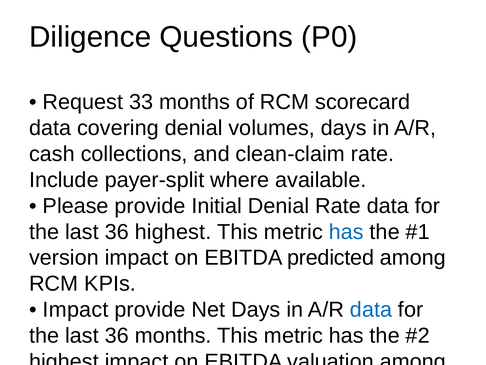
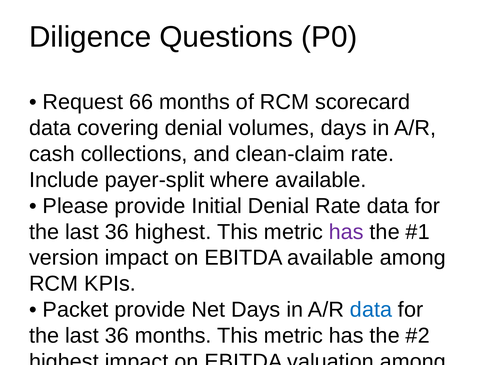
33: 33 -> 66 (141, 102)
has colour: blue -> purple (346, 232)
EBITDA predicted: predicted -> available (330, 257)
Impact: Impact -> Packet (76, 309)
